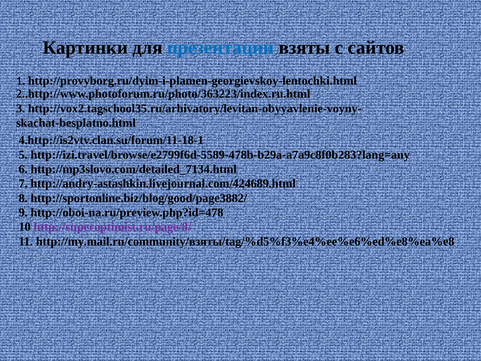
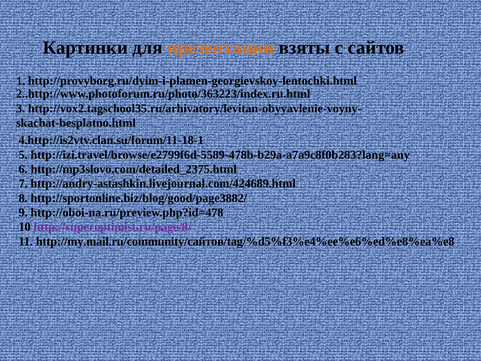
презентации colour: blue -> orange (221, 48)
http://mp3slovo.com/detailed_7134.html: http://mp3slovo.com/detailed_7134.html -> http://mp3slovo.com/detailed_2375.html (134, 169)
http://my.mail.ru/community/взяты/tag/%d5%f3%e4%ee%e6%ed%e8%ea%e8: http://my.mail.ru/community/взяты/tag/%d5%f3%e4%ee%e6%ed%e8%ea%e8 -> http://my.mail.ru/community/сайтов/tag/%d5%f3%e4%ee%e6%ed%e8%ea%e8 (245, 241)
